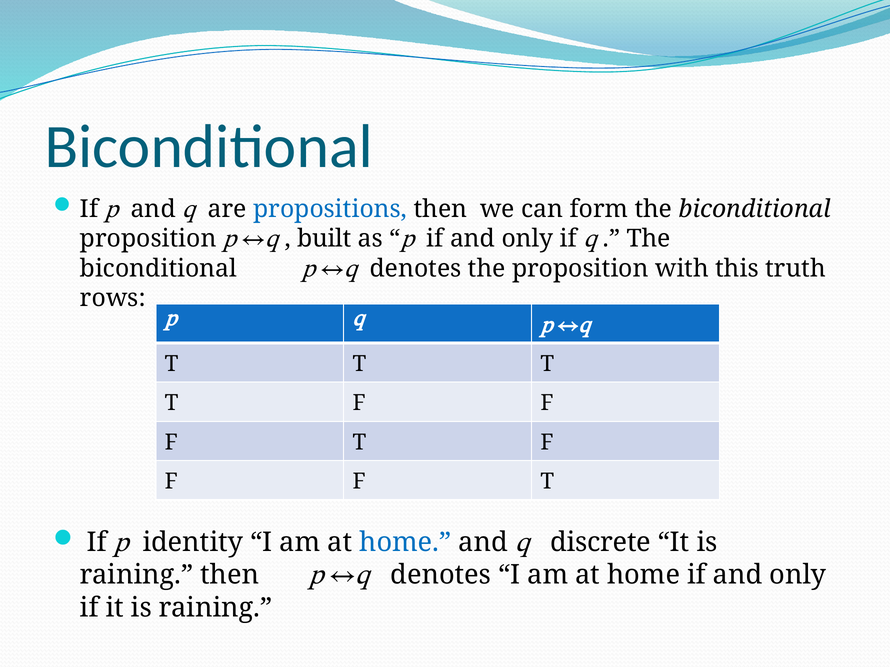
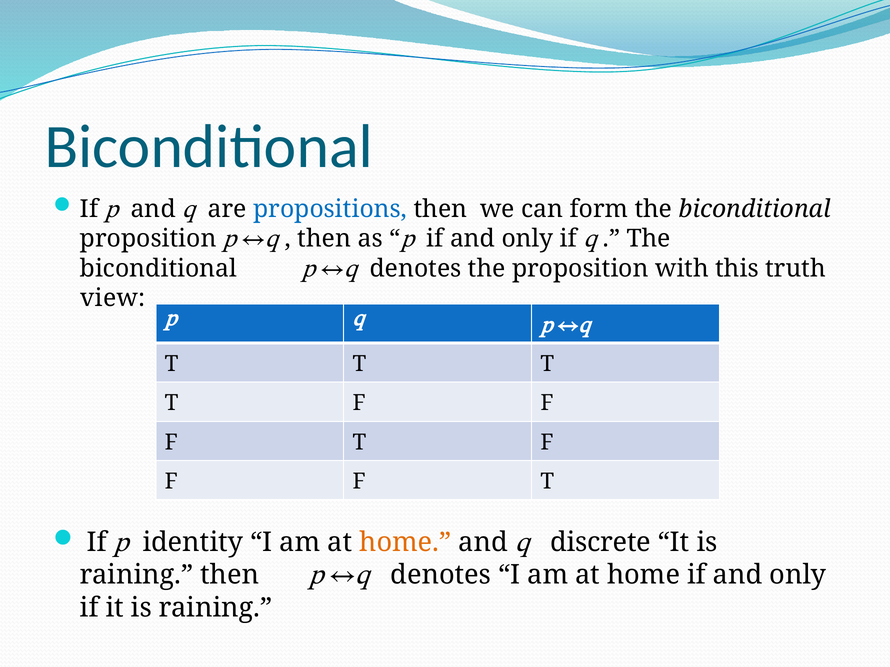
built: built -> then (324, 239)
rows: rows -> view (113, 298)
home colour: blue -> orange (405, 543)
